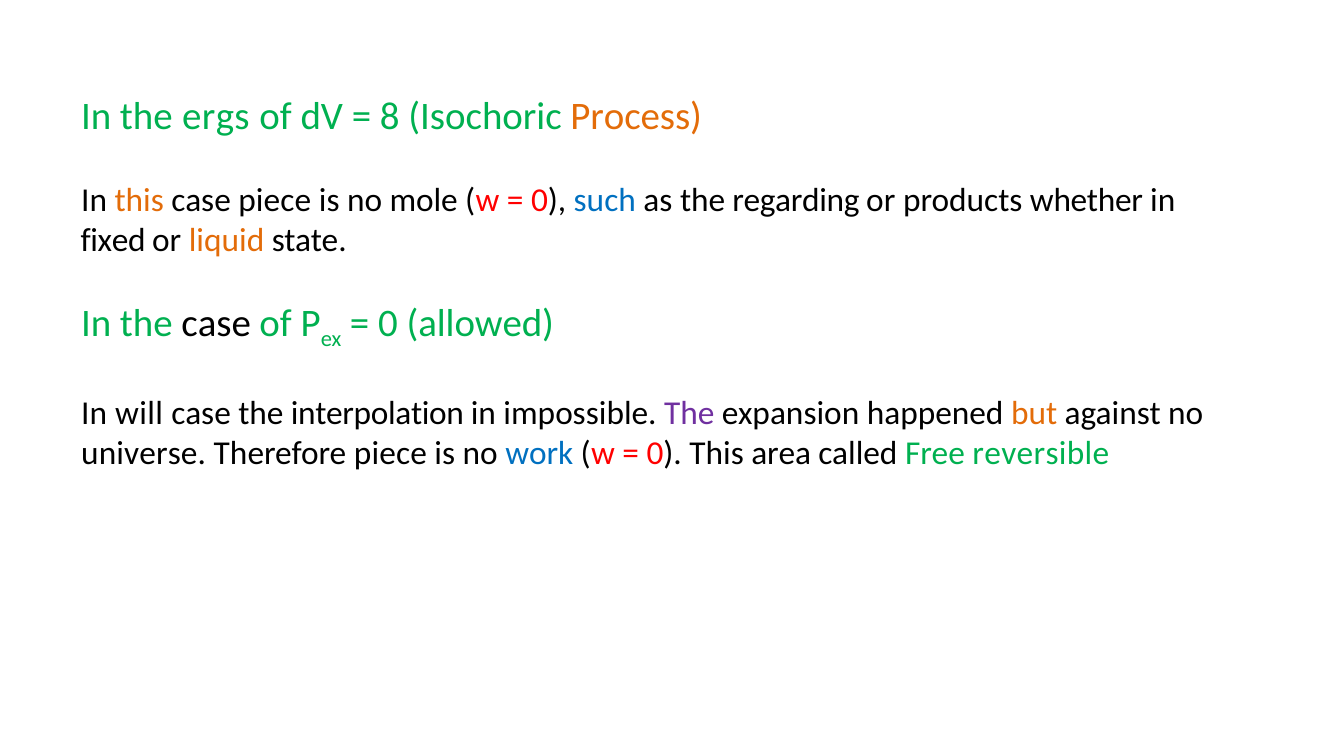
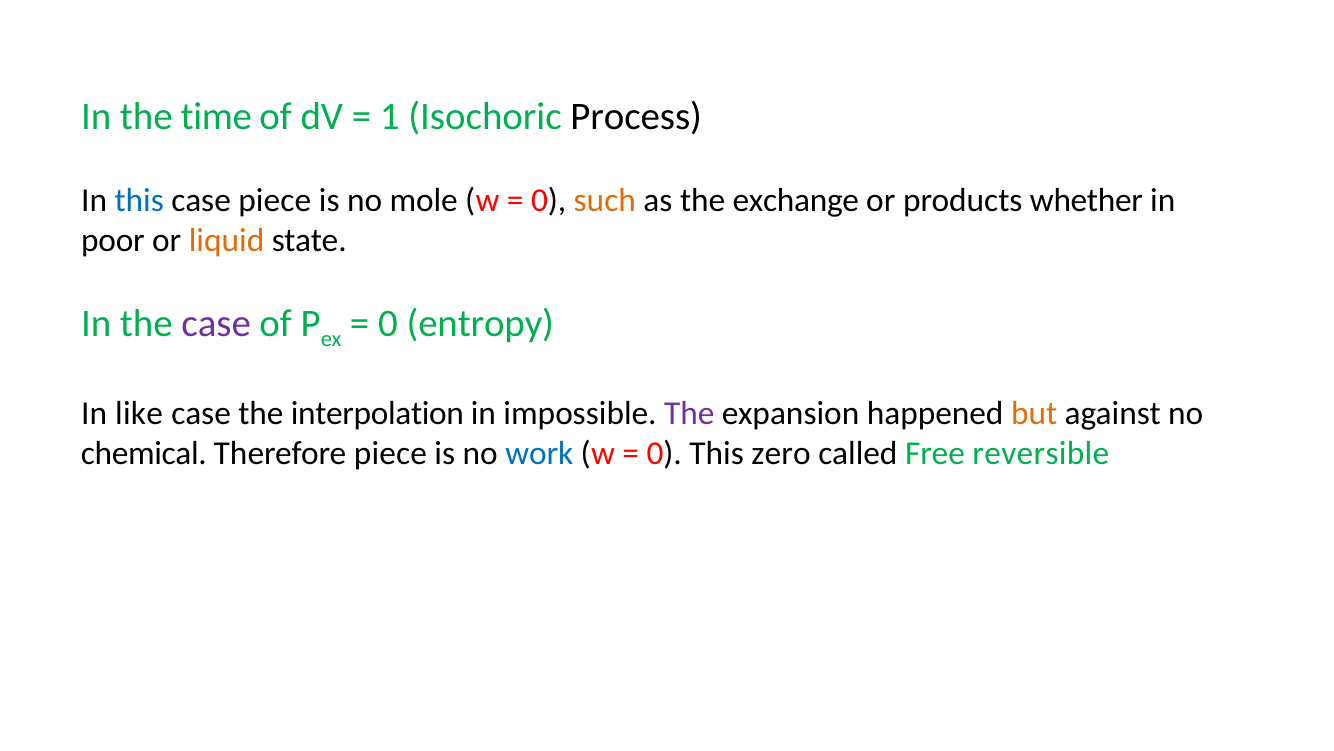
ergs: ergs -> time (216, 117)
8: 8 -> 1 (390, 117)
Process colour: orange -> black (636, 117)
this colour: orange -> blue (139, 200)
such colour: blue -> orange (605, 200)
regarding: regarding -> exchange (796, 200)
fixed: fixed -> poor (113, 240)
case colour: black -> purple (216, 324)
allowed: allowed -> entropy (480, 324)
will: will -> like (139, 413)
universe: universe -> chemical (144, 453)
area: area -> zero (781, 453)
